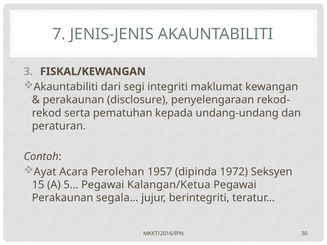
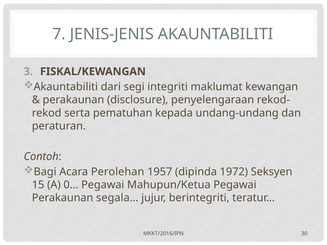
Ayat: Ayat -> Bagi (45, 172)
5…: 5… -> 0… (71, 185)
Kalangan/Ketua: Kalangan/Ketua -> Mahupun/Ketua (169, 185)
